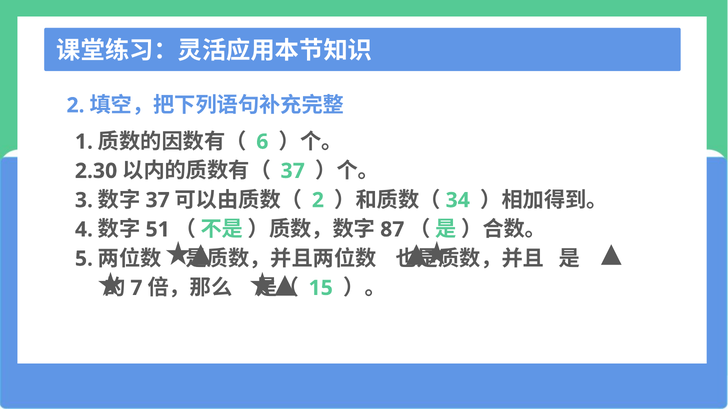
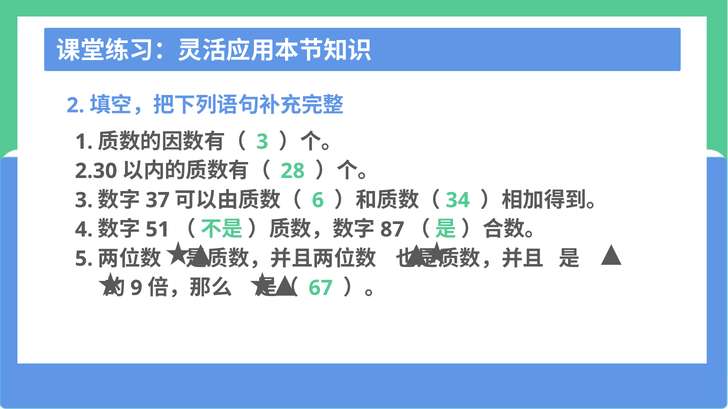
6: 6 -> 3 (262, 142)
37: 37 -> 28 (293, 171)
2: 2 -> 6 (318, 200)
7: 7 -> 9 (136, 288)
15: 15 -> 67 (321, 288)
